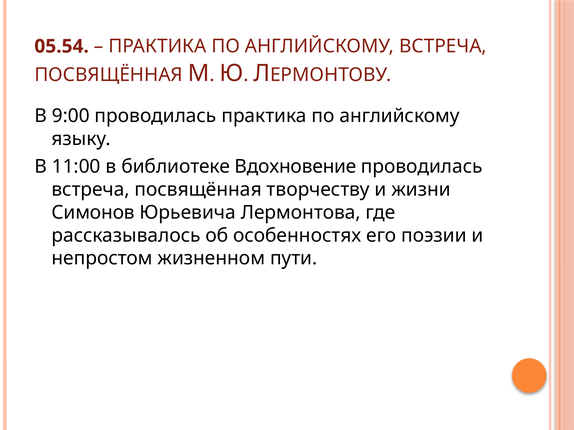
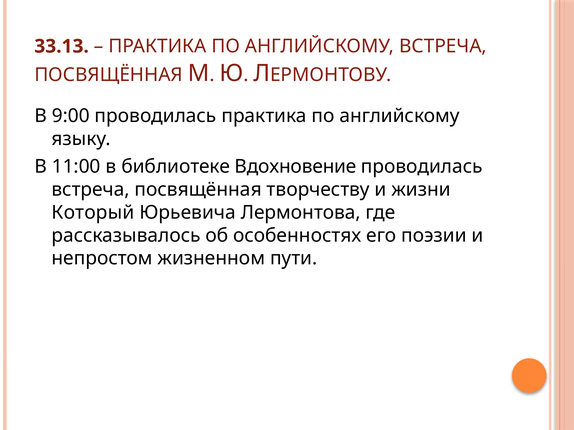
05.54: 05.54 -> 33.13 (62, 46)
Симонов: Симонов -> Который (93, 213)
